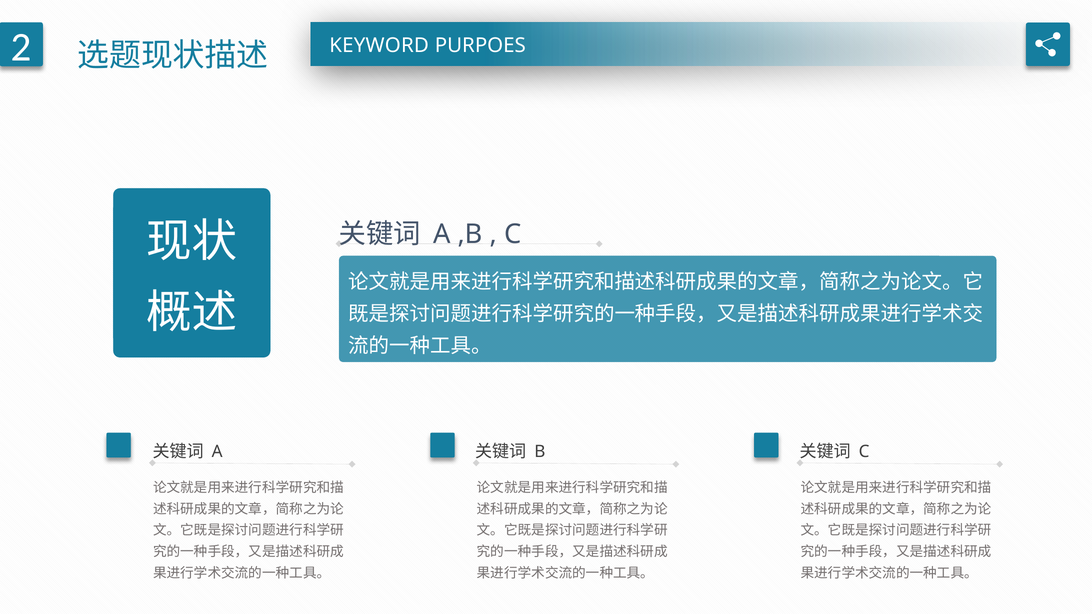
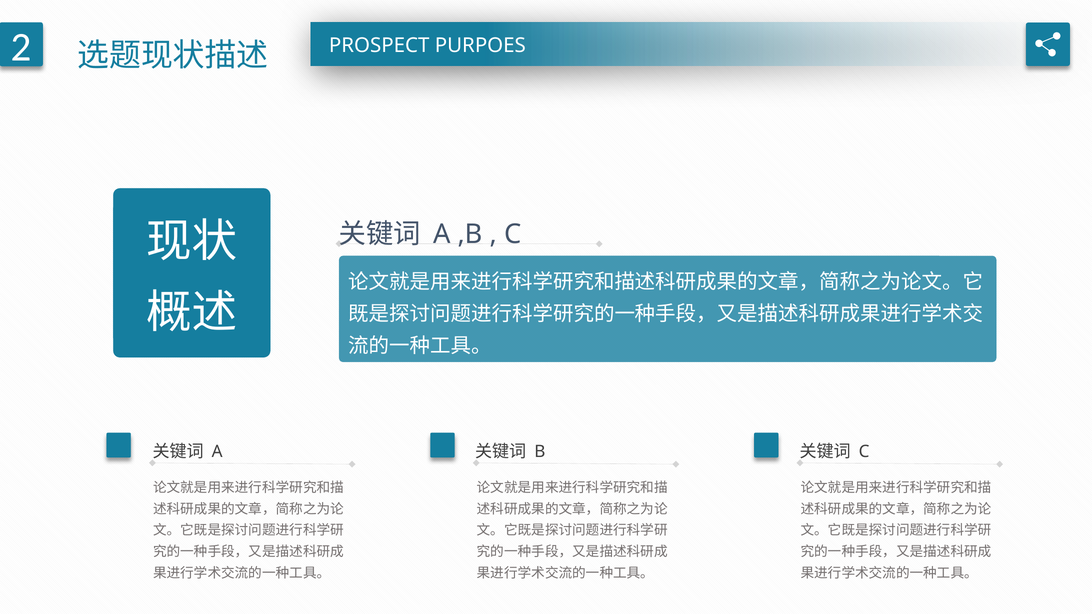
KEYWORD: KEYWORD -> PROSPECT (379, 46)
